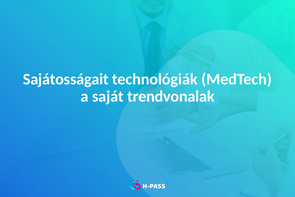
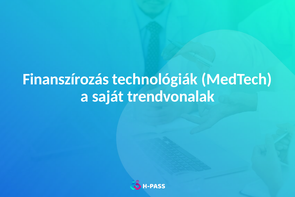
Sajátosságait: Sajátosságait -> Finanszírozás (66, 79)
